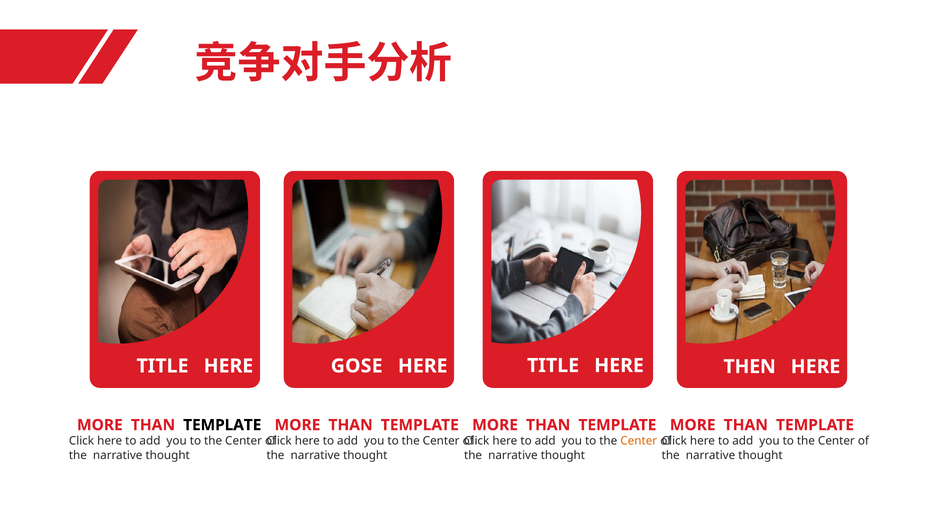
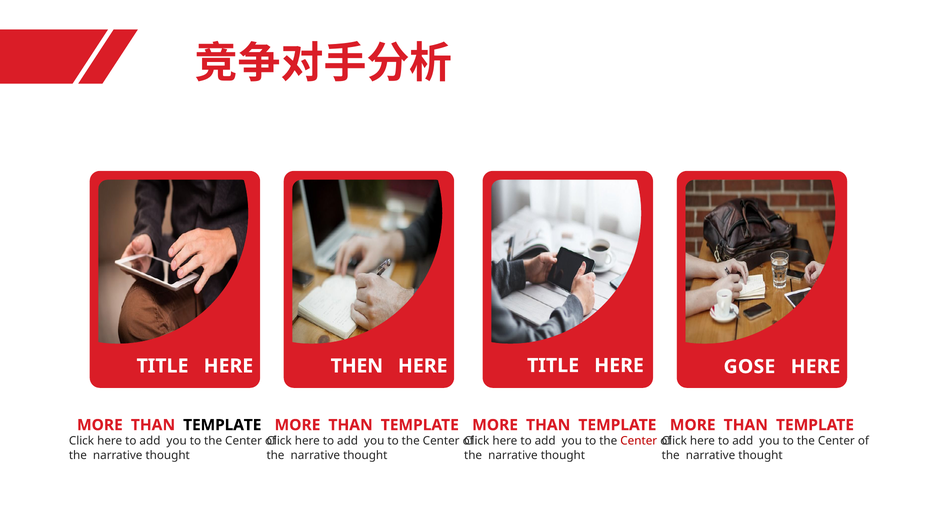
GOSE: GOSE -> THEN (357, 366)
THEN: THEN -> GOSE (749, 367)
Center colour: orange -> red (639, 442)
